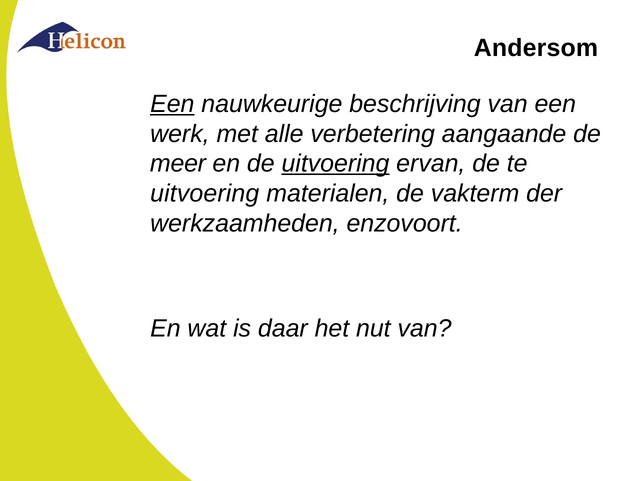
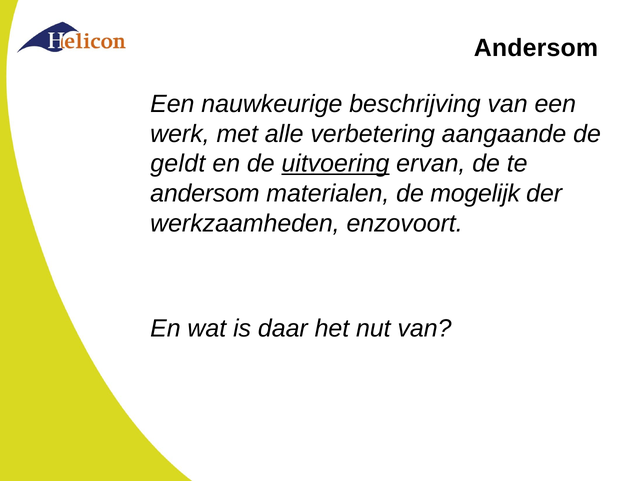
Een underline: present -> none (172, 104)
meer: meer -> geldt (178, 164)
uitvoering: uitvoering -> andersom (205, 194)
vakterm: vakterm -> mogelijk (475, 194)
